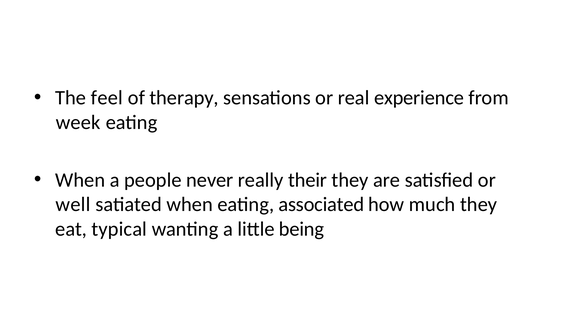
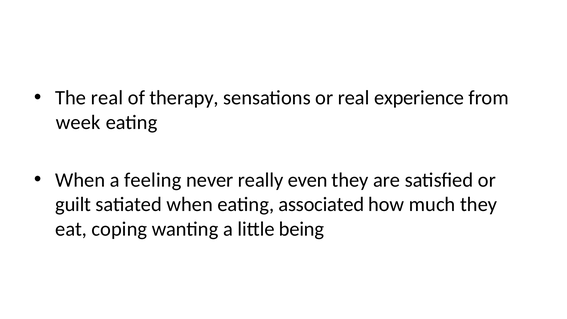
The feel: feel -> real (107, 98)
people: people -> feeling (153, 180)
their: their -> even (308, 180)
well: well -> guilt (73, 205)
typical: typical -> coping (119, 229)
